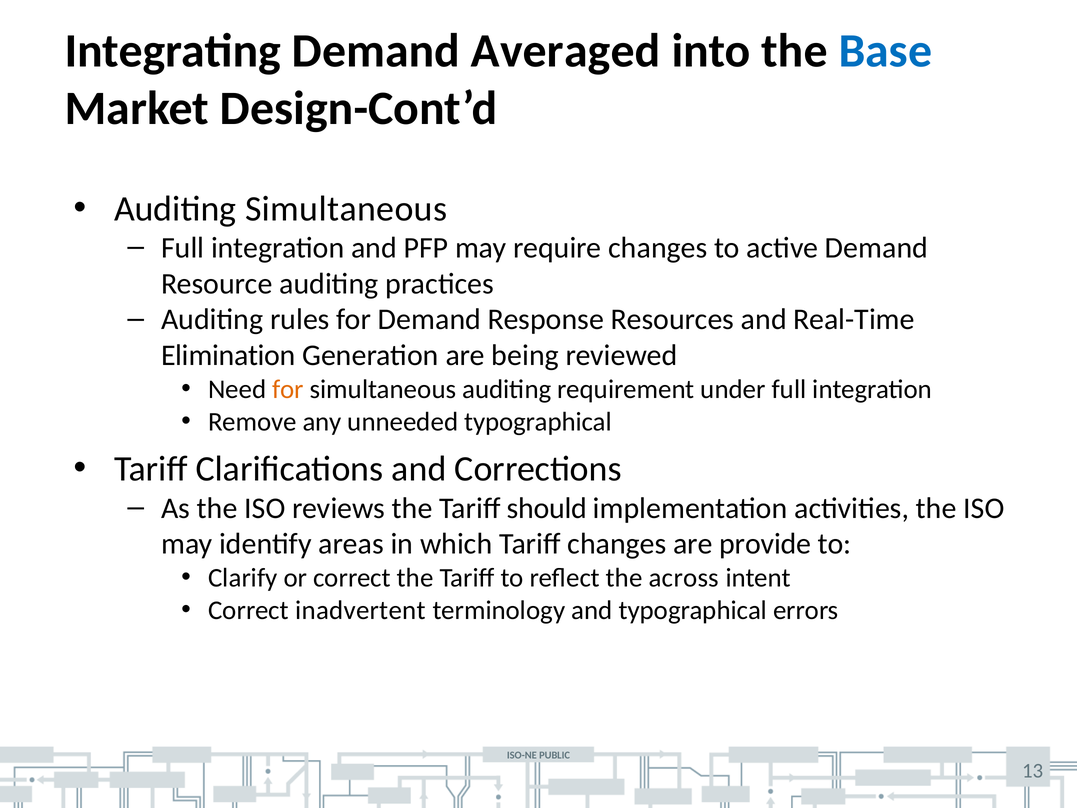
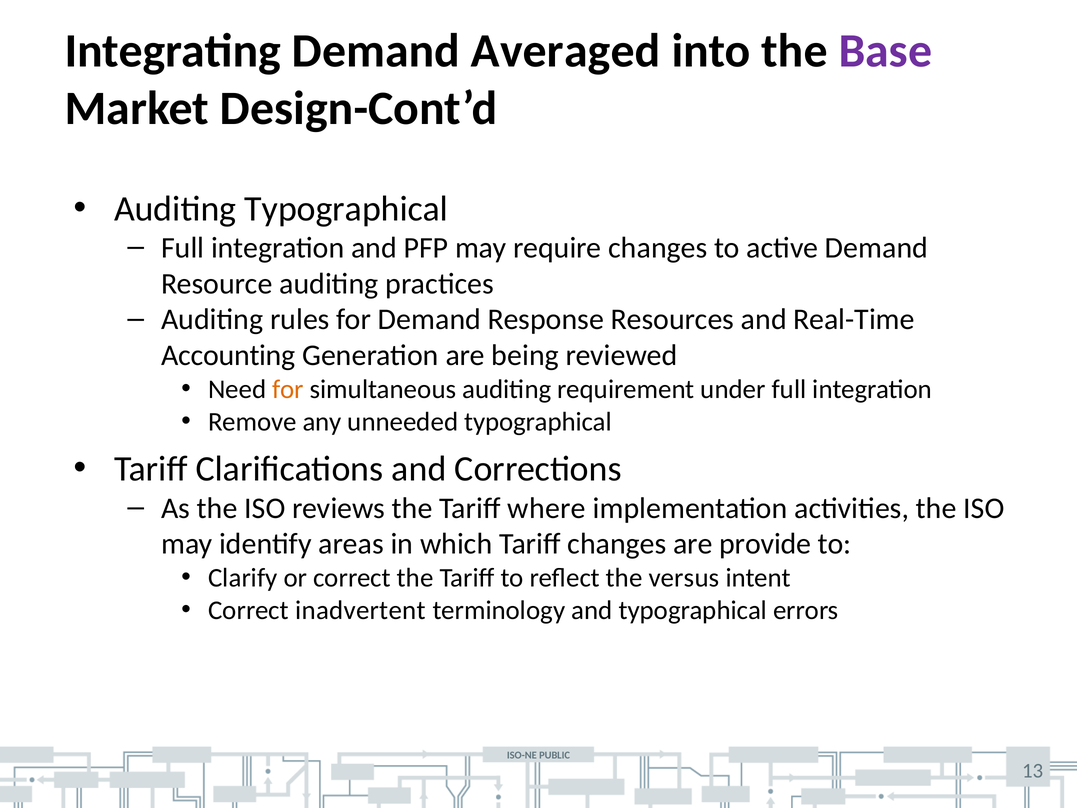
Base colour: blue -> purple (885, 51)
Auditing Simultaneous: Simultaneous -> Typographical (346, 209)
Elimination: Elimination -> Accounting (228, 355)
should: should -> where (547, 508)
across: across -> versus (684, 578)
